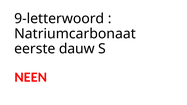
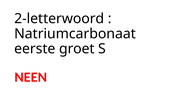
9-letterwoord: 9-letterwoord -> 2-letterwoord (59, 19)
dauw: dauw -> groet (77, 49)
